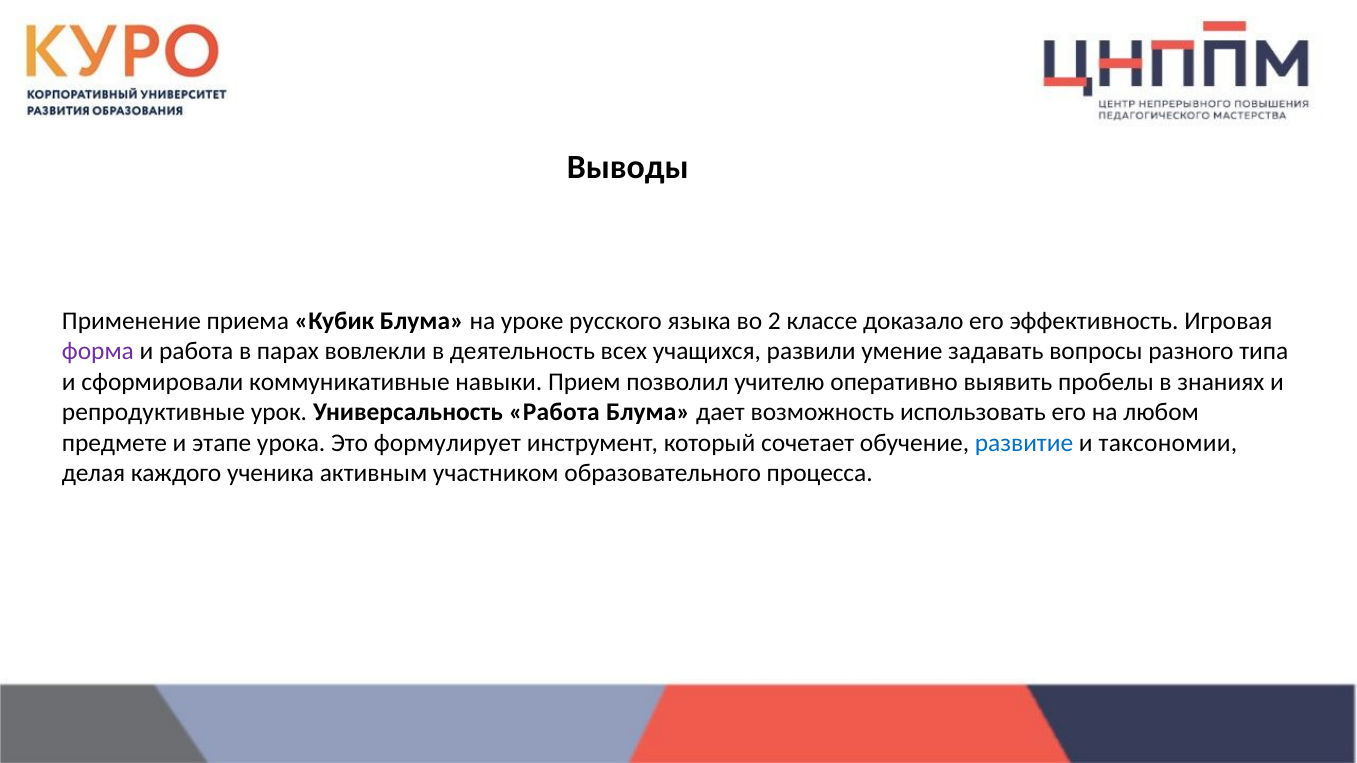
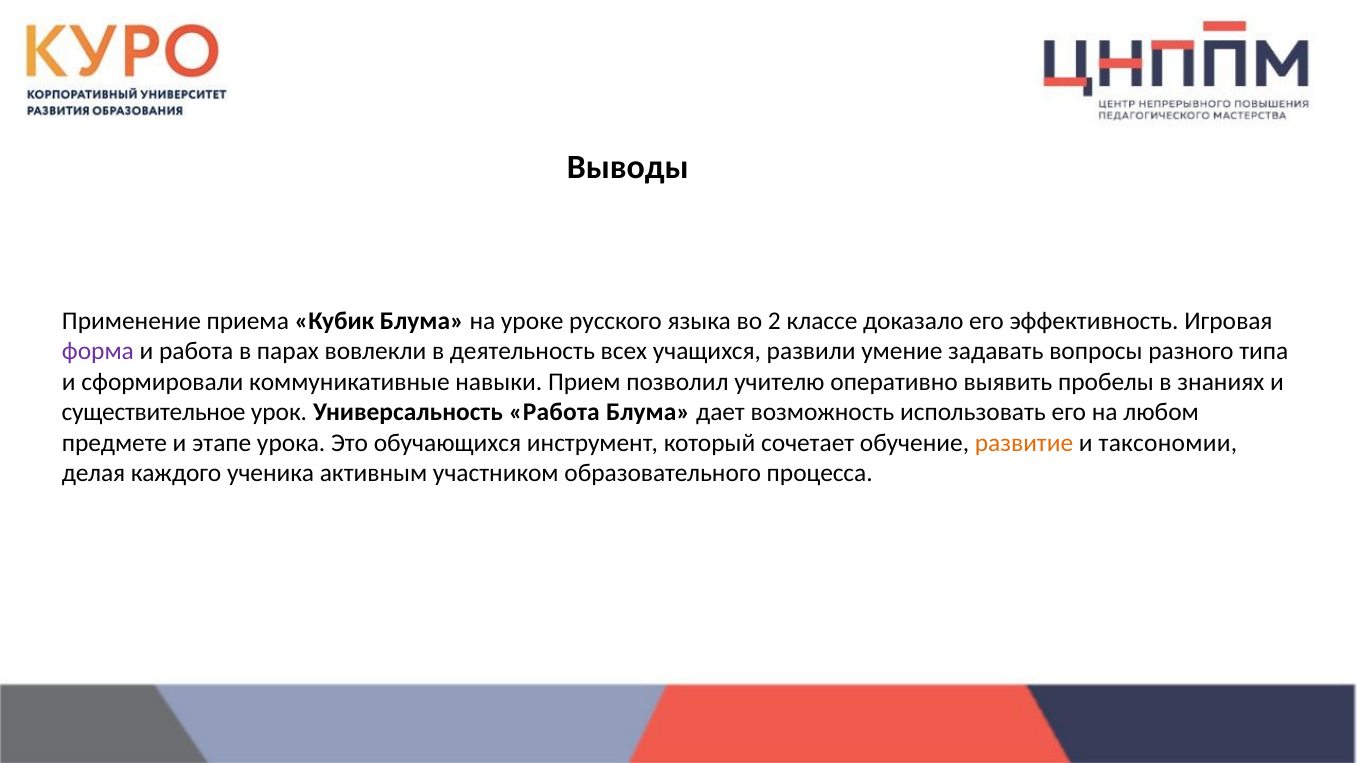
репродуктивные: репродуктивные -> существительное (154, 413)
формулирует: формулирует -> обучающихся (448, 443)
развитие colour: blue -> orange (1024, 443)
